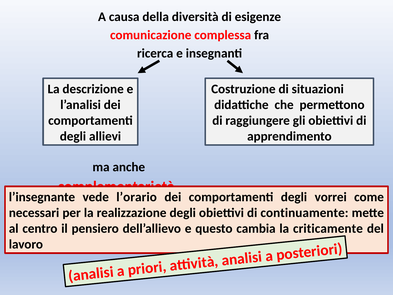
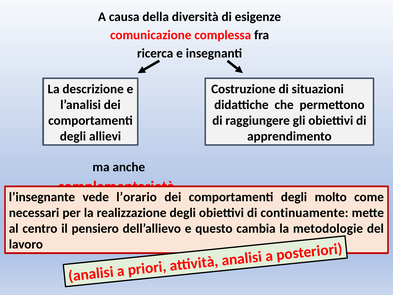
vorrei: vorrei -> molto (331, 197)
criticamente: criticamente -> metodologie (328, 228)
